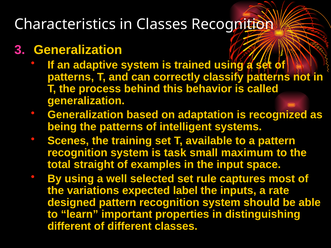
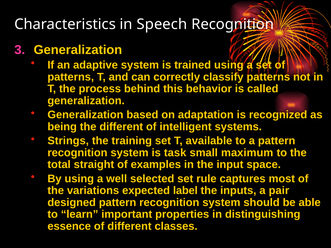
in Classes: Classes -> Speech (162, 24)
the patterns: patterns -> different (121, 127)
Scenes: Scenes -> Strings (68, 141)
rate: rate -> pair (279, 191)
different: different -> essence (69, 226)
